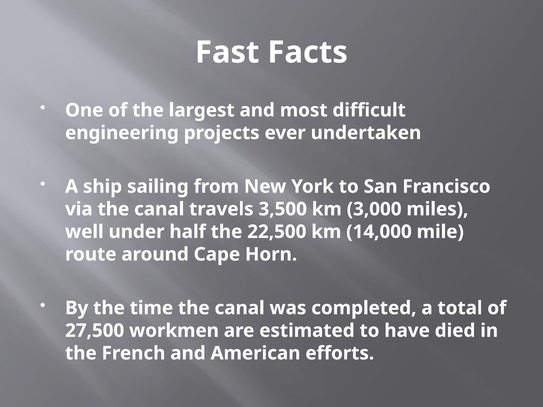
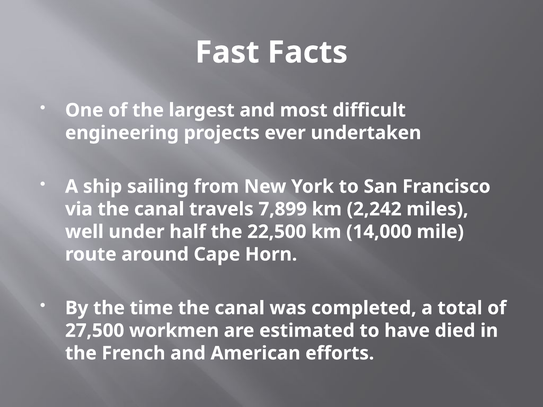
3,500: 3,500 -> 7,899 (283, 209)
3,000: 3,000 -> 2,242 (374, 209)
